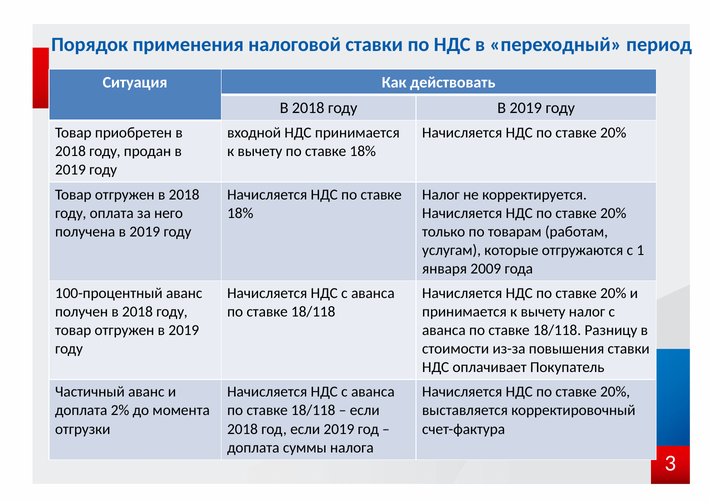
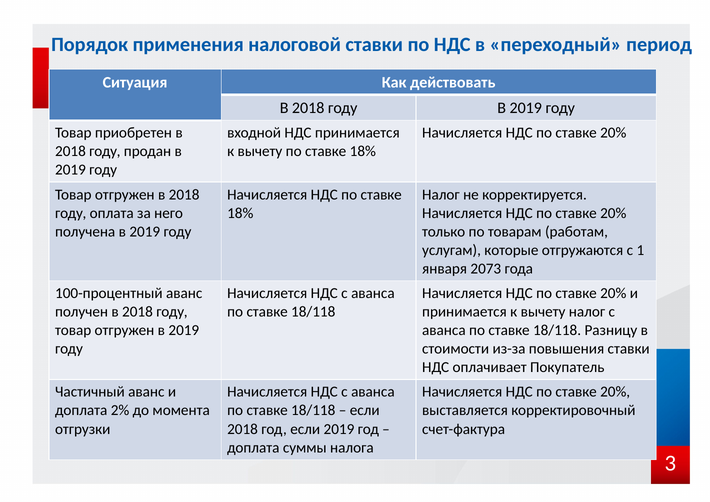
2009: 2009 -> 2073 (486, 269)
